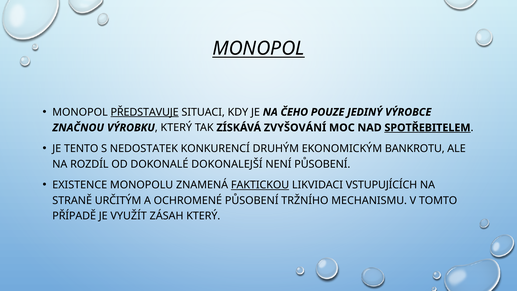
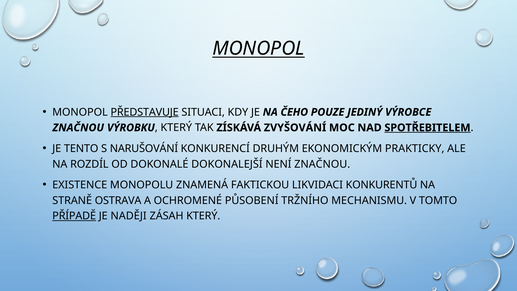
NEDOSTATEK: NEDOSTATEK -> NARUŠOVÁNÍ (144, 149)
BANKROTU: BANKROTU -> PRAKTICKY (415, 149)
NENÍ PŮSOBENÍ: PŮSOBENÍ -> ZNAČNOU (322, 164)
FAKTICKOU underline: present -> none (260, 185)
VSTUPUJÍCÍCH: VSTUPUJÍCÍCH -> KONKURENTŮ (382, 185)
URČITÝM: URČITÝM -> OSTRAVA (118, 200)
PŘÍPADĚ underline: none -> present (74, 216)
VYUŽÍT: VYUŽÍT -> NADĚJI (129, 216)
